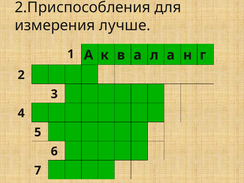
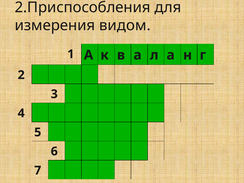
лучше: лучше -> видом (125, 25)
